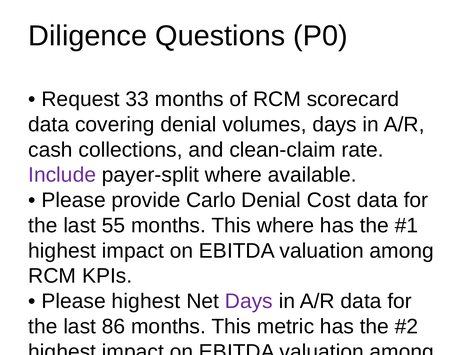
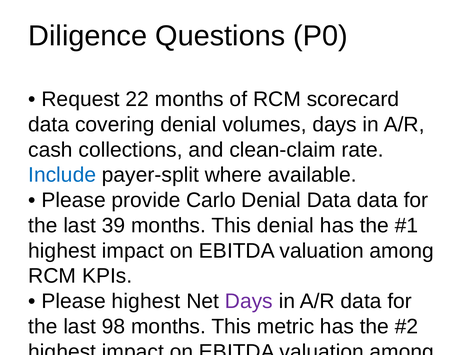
33: 33 -> 22 (137, 99)
Include colour: purple -> blue (62, 175)
Denial Cost: Cost -> Data (329, 200)
55: 55 -> 39 (114, 225)
This where: where -> denial (285, 225)
86: 86 -> 98 (114, 326)
